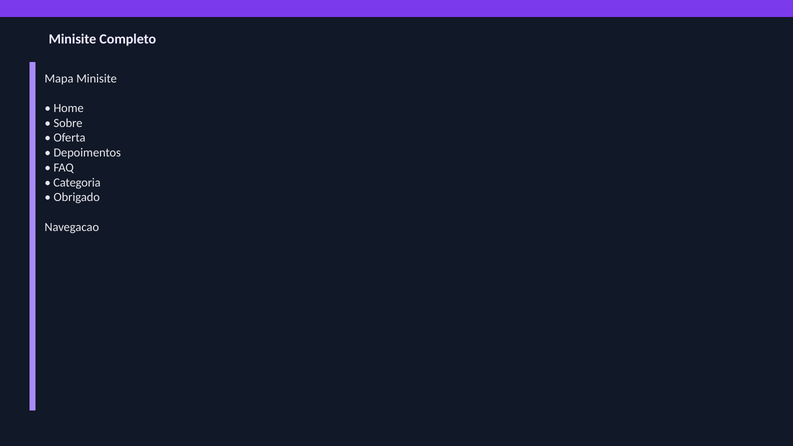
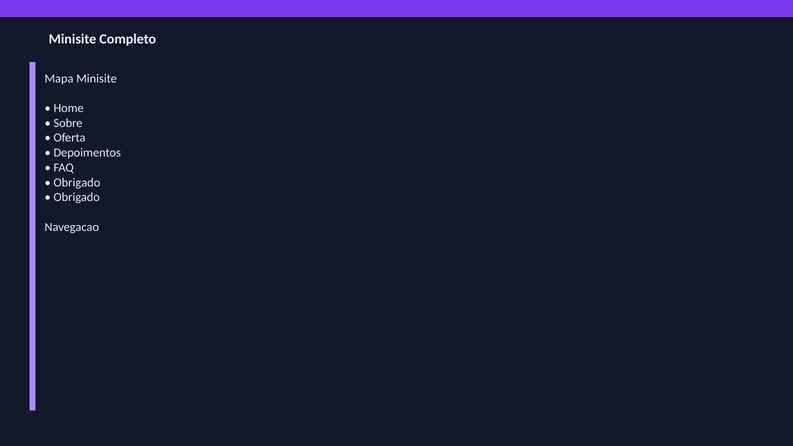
Categoria: Categoria -> Obrigado (77, 183)
